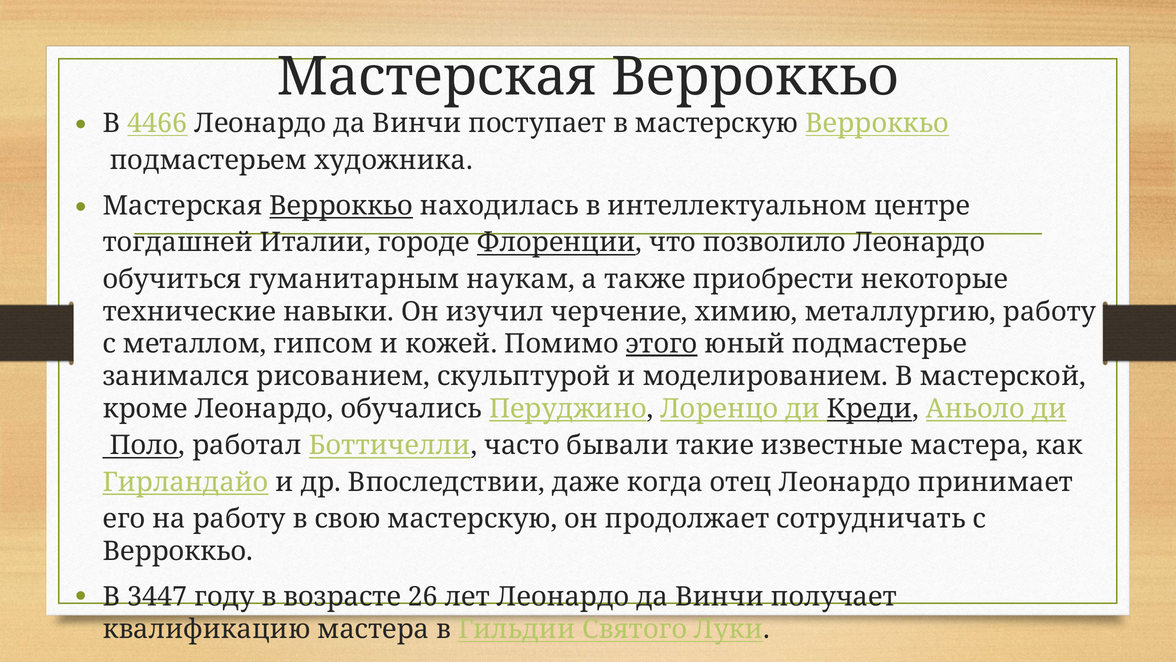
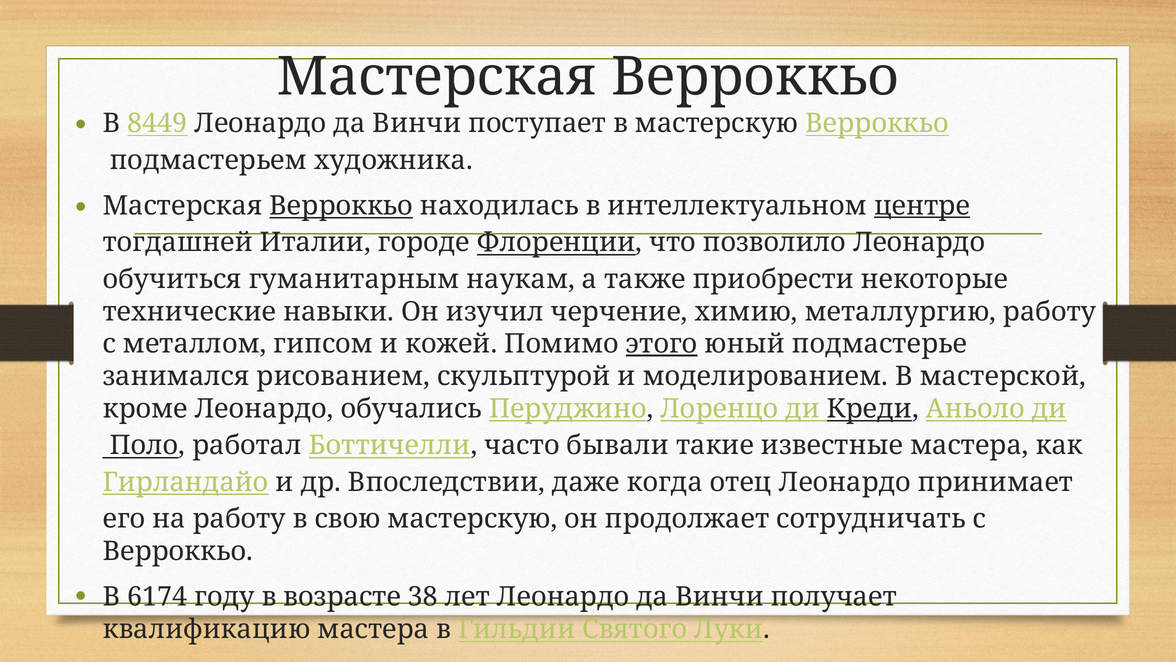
4466: 4466 -> 8449 (157, 123)
центре underline: none -> present (922, 206)
3447: 3447 -> 6174 (157, 596)
26: 26 -> 38 (423, 596)
